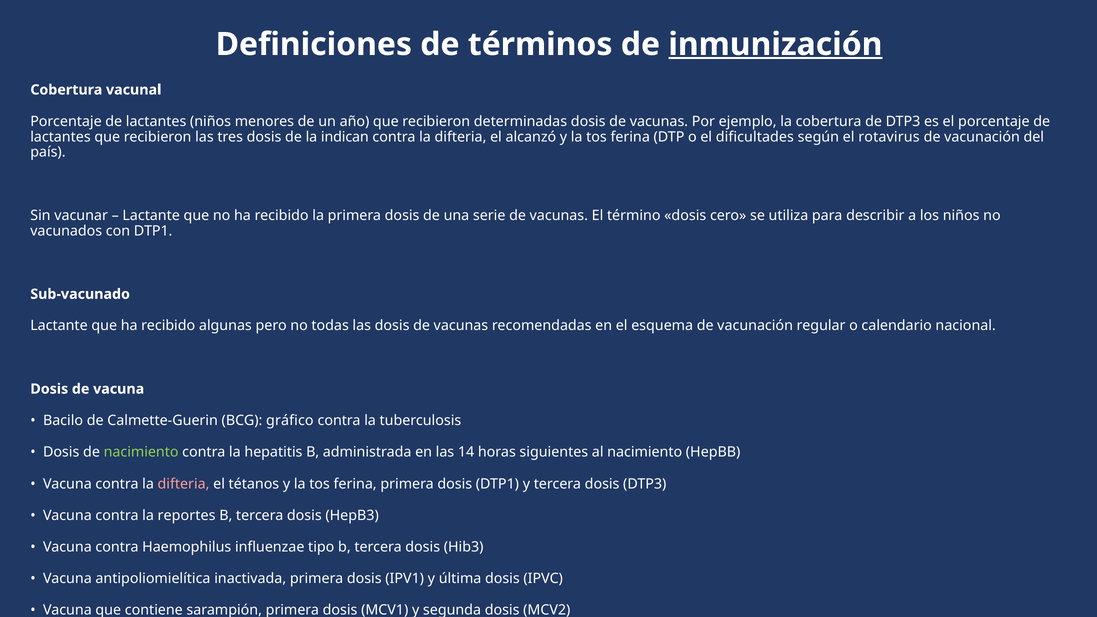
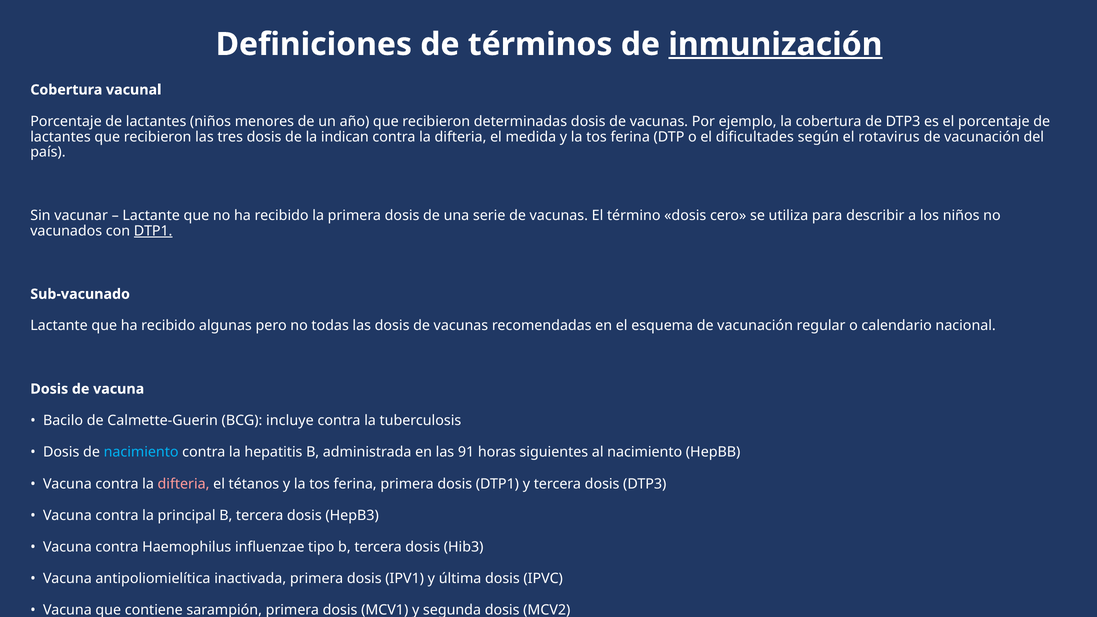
alcanzó: alcanzó -> medida (531, 137)
DTP1 underline: none -> present (153, 231)
gráfico: gráfico -> incluye (290, 421)
nacimiento colour: light green -> light blue (141, 452)
14: 14 -> 91 (466, 452)
reportes: reportes -> principal (187, 515)
